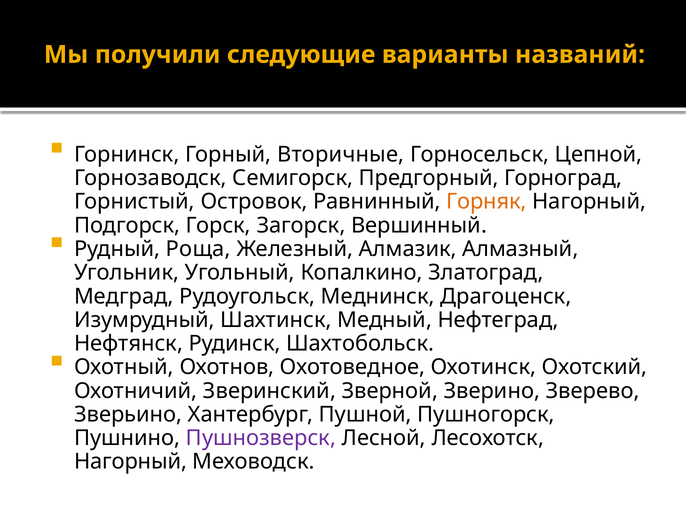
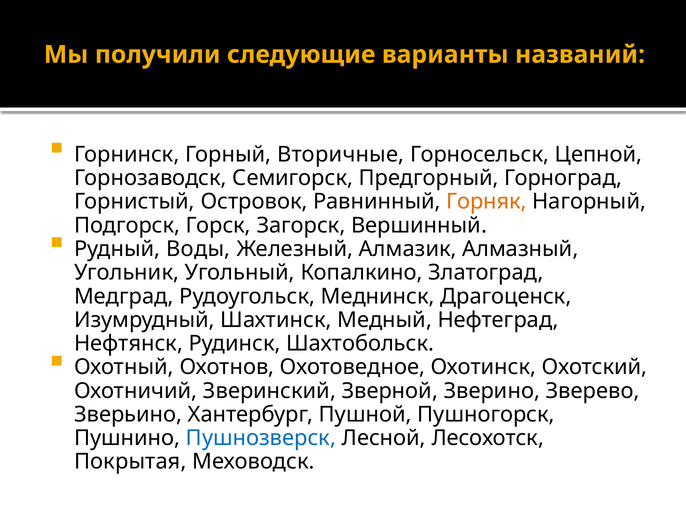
Роща: Роща -> Воды (198, 249)
Пушнозверск colour: purple -> blue (261, 439)
Нагорный: Нагорный -> Покрытая (130, 462)
